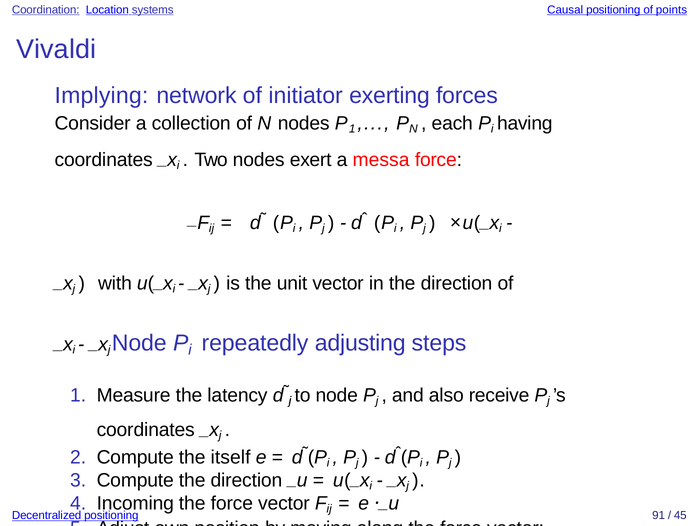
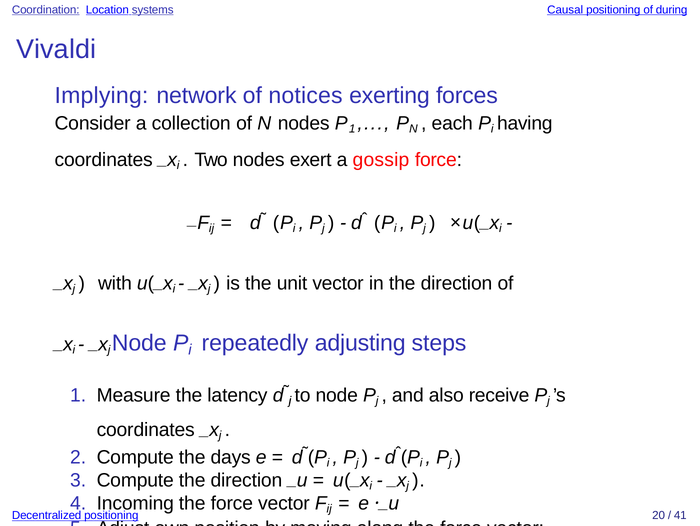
points: points -> during (672, 10)
initiator: initiator -> notices (306, 96)
messa: messa -> gossip (381, 160)
itself: itself -> days (231, 457)
91: 91 -> 20 (659, 515)
45: 45 -> 41 (680, 515)
